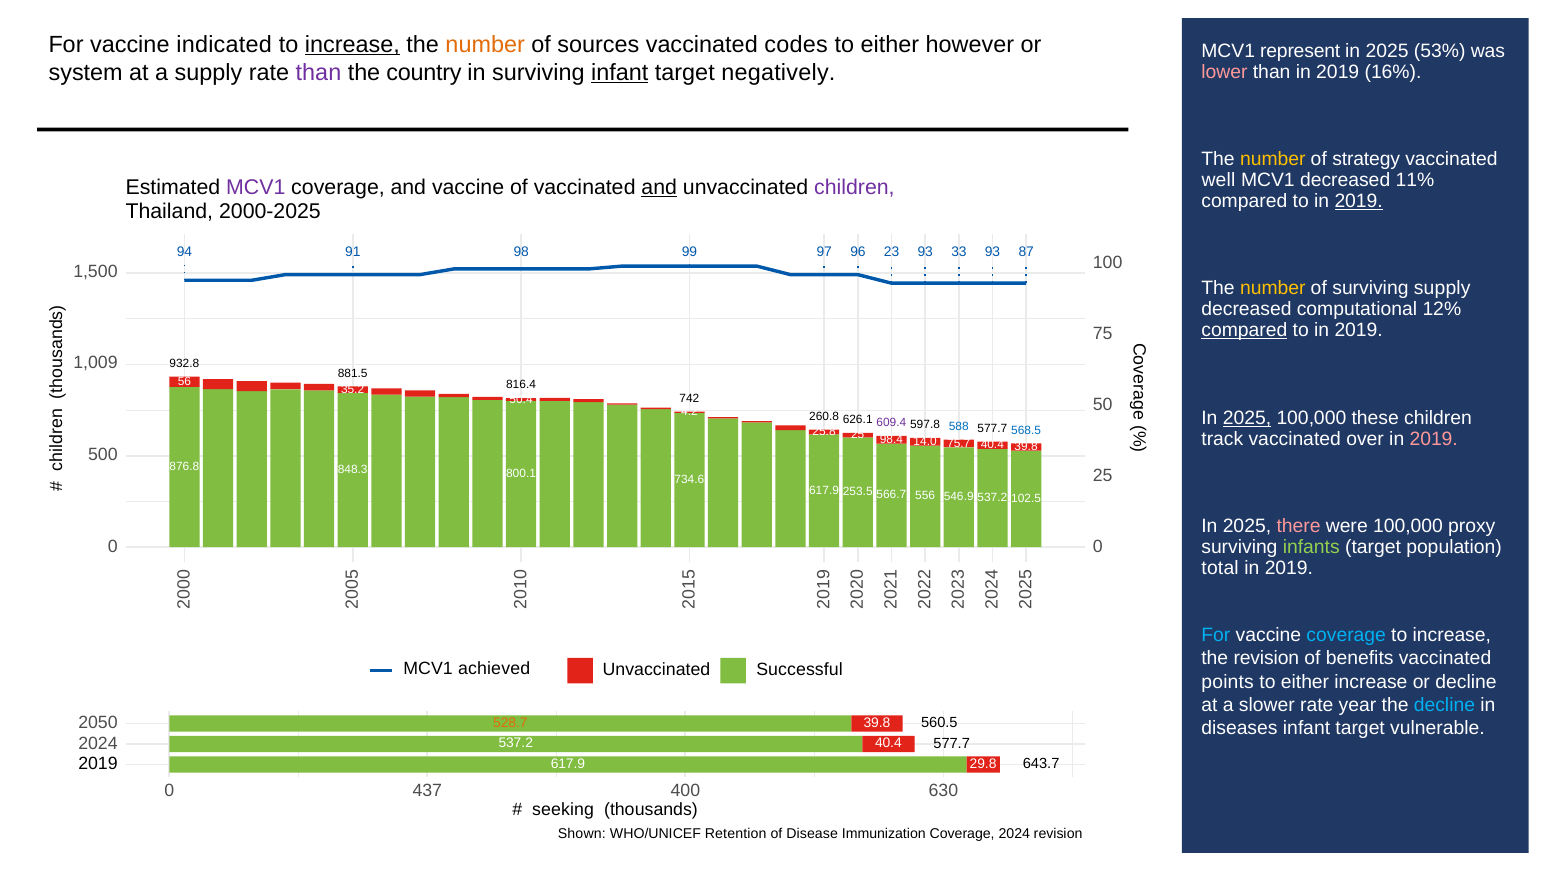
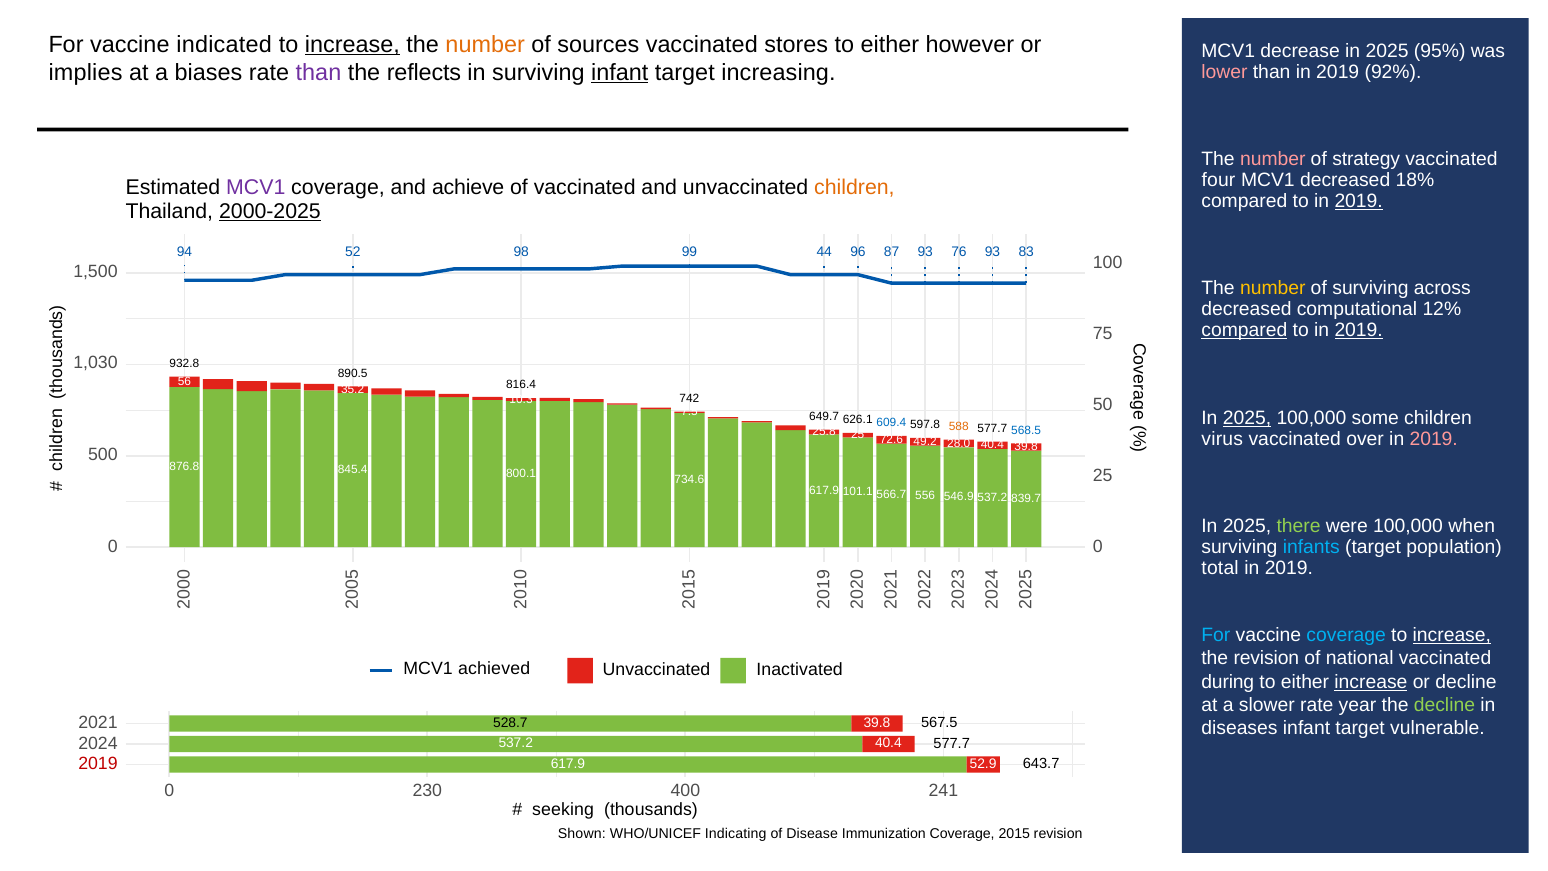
codes: codes -> stores (796, 45)
represent: represent -> decrease (1300, 51)
53%: 53% -> 95% (1440, 51)
system: system -> implies (86, 73)
a supply: supply -> biases (209, 73)
country: country -> reflects (424, 73)
negatively: negatively -> increasing (778, 73)
16%: 16% -> 92% (1393, 72)
number colour: yellow -> pink (1273, 159)
well: well -> four (1218, 180)
11%: 11% -> 18% (1415, 180)
and vaccine: vaccine -> achieve (468, 187)
and underline: present -> none (659, 187)
children colour: purple -> orange (854, 187)
2000-2025 underline: none -> present (270, 211)
91: 91 -> 52 (353, 252)
97: 97 -> 44 (824, 252)
23: 23 -> 87 (892, 252)
33: 33 -> 76 (959, 252)
87: 87 -> 83 (1026, 252)
surviving supply: supply -> across (1442, 289)
2019 underline: none -> present (1359, 330)
1,009: 1,009 -> 1,030 (95, 363)
881.5: 881.5 -> 890.5 (353, 373)
50.4: 50.4 -> 10.3 (521, 399)
4.2: 4.2 -> 7.5 (689, 412)
these: these -> some (1375, 418)
260.8: 260.8 -> 649.7 (824, 416)
609.4 colour: purple -> blue (891, 422)
588 colour: blue -> orange (959, 426)
track: track -> virus (1222, 439)
98.4: 98.4 -> 72.6 (891, 439)
14.0: 14.0 -> 49.2 (925, 441)
75.7: 75.7 -> 28.0 (959, 443)
848.3: 848.3 -> 845.4 (353, 469)
253.5: 253.5 -> 101.1 (858, 492)
102.5: 102.5 -> 839.7 (1026, 498)
there colour: pink -> light green (1299, 526)
proxy: proxy -> when (1472, 526)
infants colour: light green -> light blue (1311, 547)
increase underline: none -> present (1452, 635)
benefits: benefits -> national (1360, 658)
Successful: Successful -> Inactivated (800, 670)
points: points -> during (1228, 682)
increase underline: none -> present (1371, 682)
decline colour: light blue -> light green (1444, 705)
2050: 2050 -> 2021 (98, 723)
560.5: 560.5 -> 567.5 (939, 723)
528.7 colour: orange -> black (510, 723)
2019 colour: black -> red (98, 764)
29.8: 29.8 -> 52.9 (983, 764)
437: 437 -> 230 (427, 790)
630: 630 -> 241 (943, 790)
Retention: Retention -> Indicating (736, 834)
Coverage 2024: 2024 -> 2015 (1014, 834)
